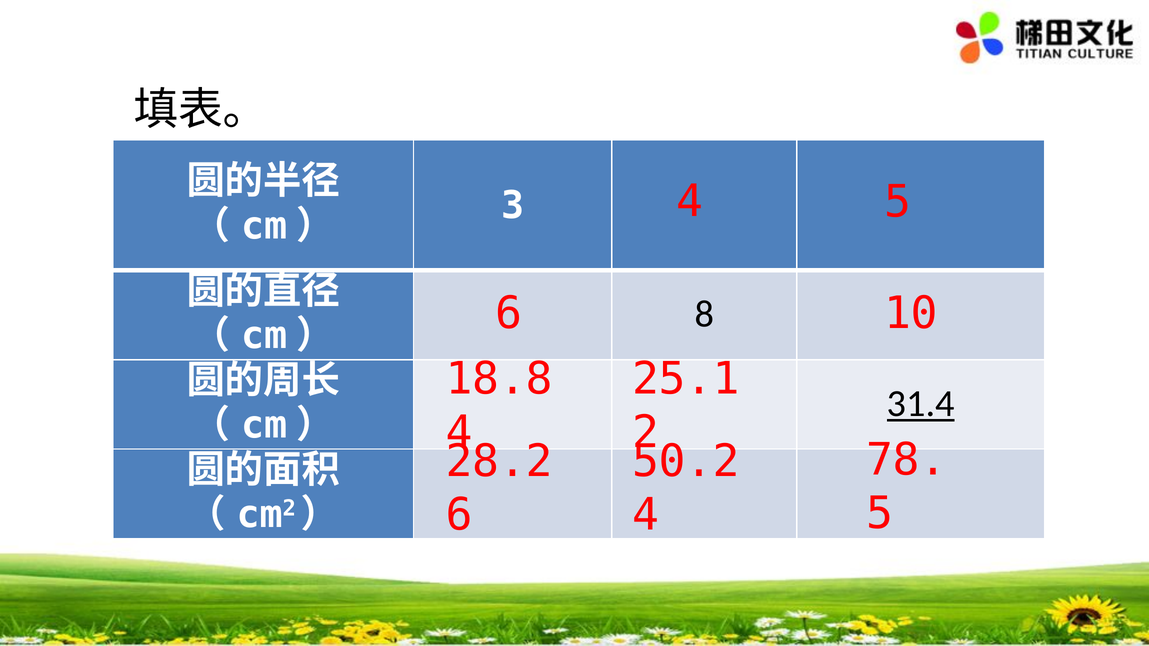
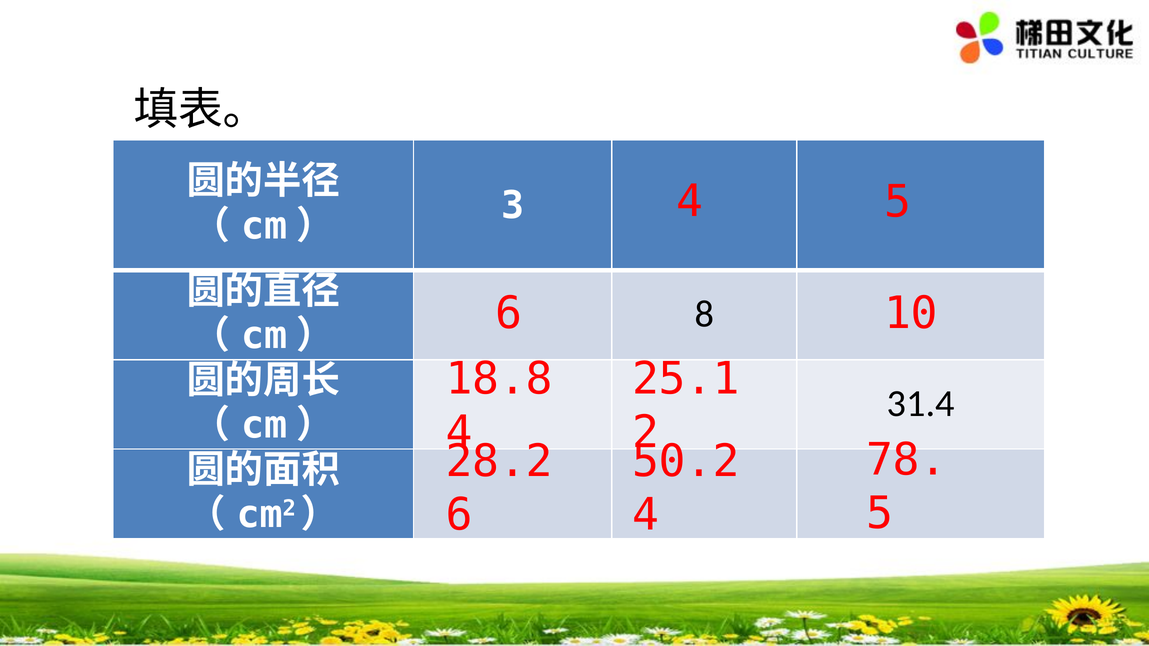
31.4 underline: present -> none (921, 404)
